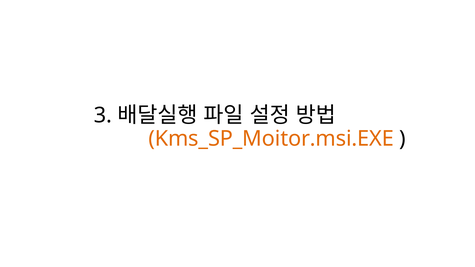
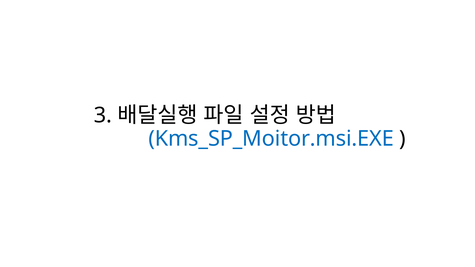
Kms_SP_Moitor.msi.EXE colour: orange -> blue (271, 139)
